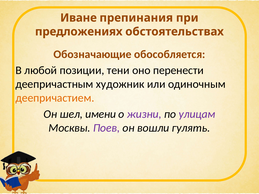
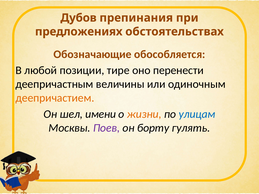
Иване: Иване -> Дубов (78, 18)
тени: тени -> тире (118, 70)
художник: художник -> величины (120, 84)
жизни colour: purple -> orange (144, 114)
улицам colour: purple -> blue (197, 114)
вошли: вошли -> борту (153, 128)
